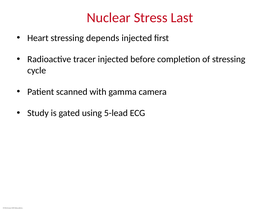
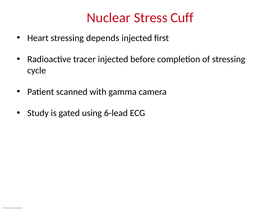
Last: Last -> Cuff (182, 18)
5-lead: 5-lead -> 6-lead (116, 113)
